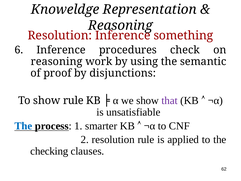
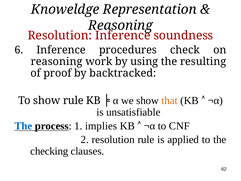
something: something -> soundness (183, 35)
semantic: semantic -> resulting (203, 61)
disjunctions: disjunctions -> backtracked (123, 73)
that colour: purple -> orange (170, 100)
smarter: smarter -> implies (101, 126)
